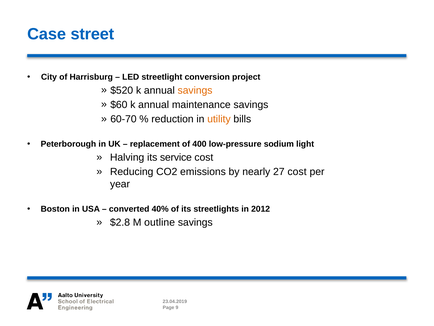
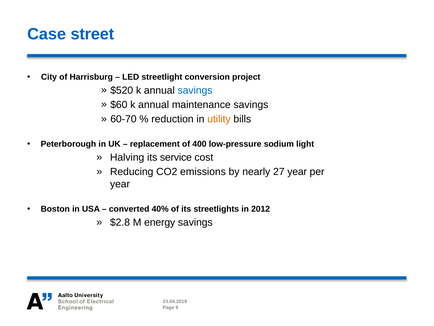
savings colour: orange -> blue (195, 90)
27 cost: cost -> year (297, 172)
outline: outline -> energy (160, 222)
